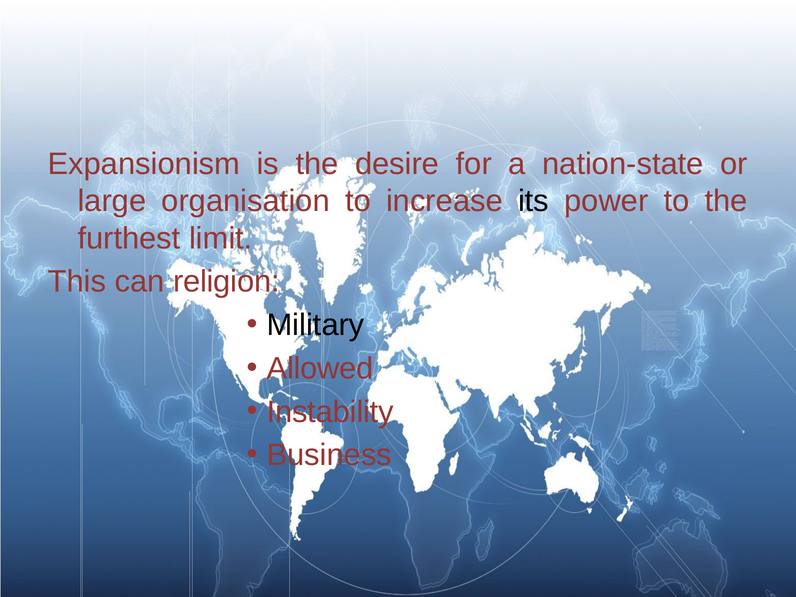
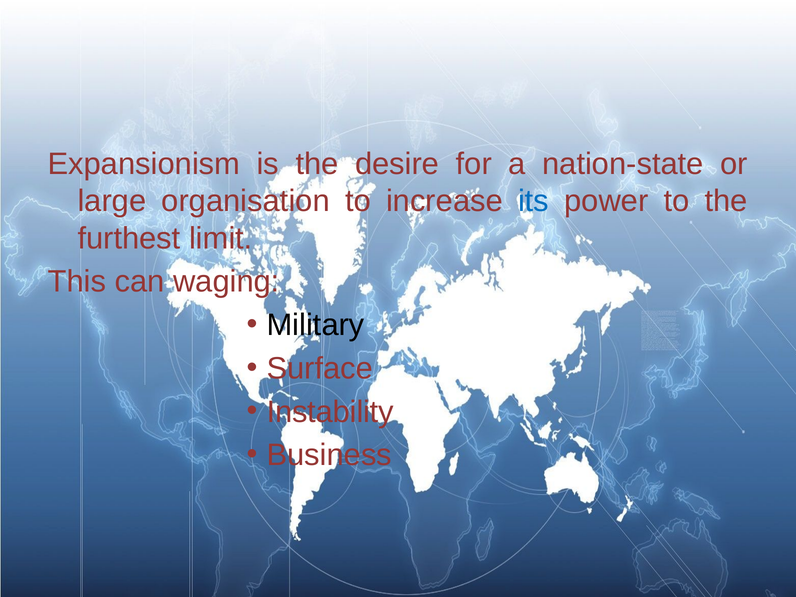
its colour: black -> blue (533, 201)
religion: religion -> waging (226, 282)
Allowed: Allowed -> Surface (320, 368)
